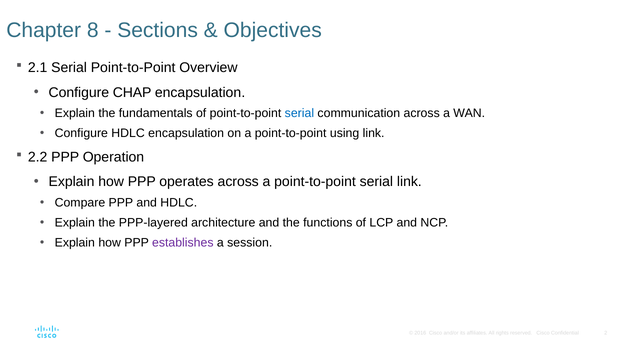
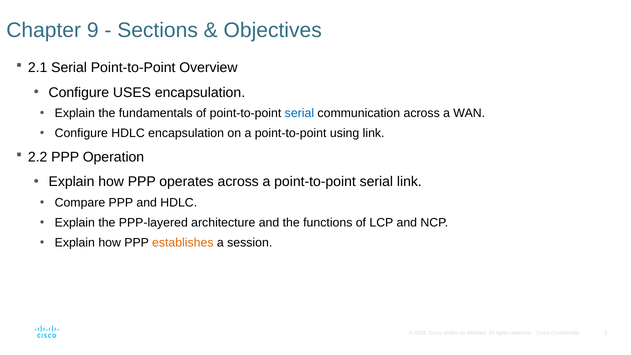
8: 8 -> 9 (93, 30)
CHAP: CHAP -> USES (132, 92)
establishes colour: purple -> orange (183, 243)
